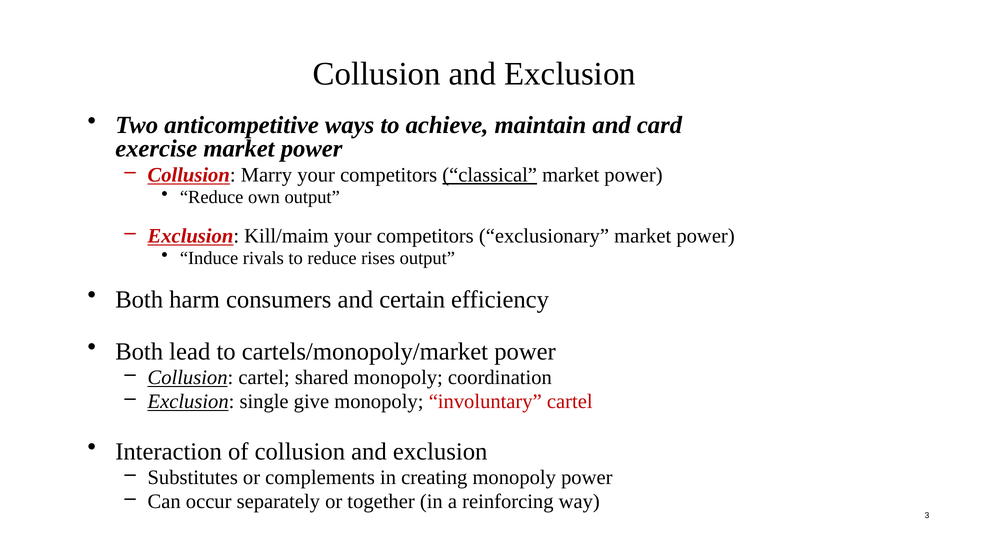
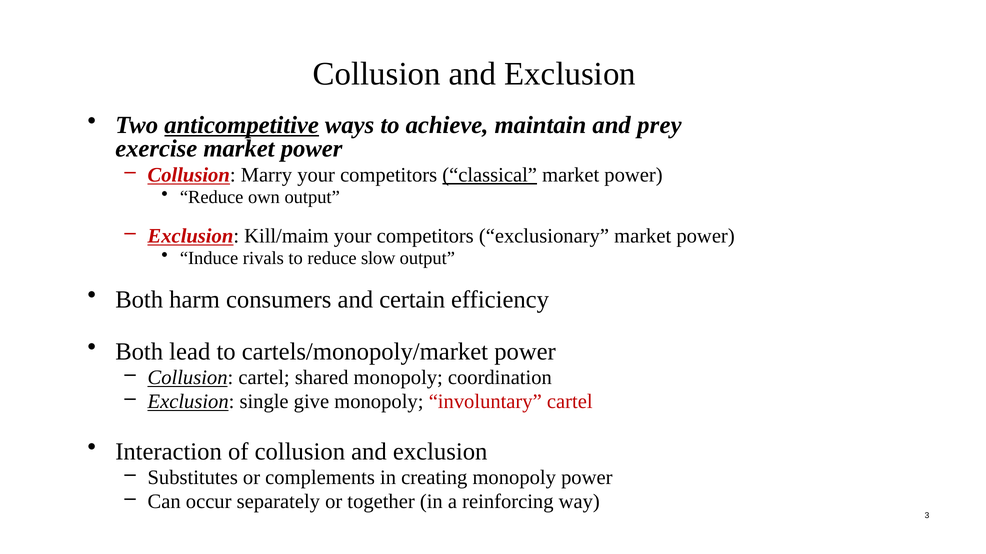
anticompetitive underline: none -> present (242, 125)
card: card -> prey (659, 125)
rises: rises -> slow (378, 259)
